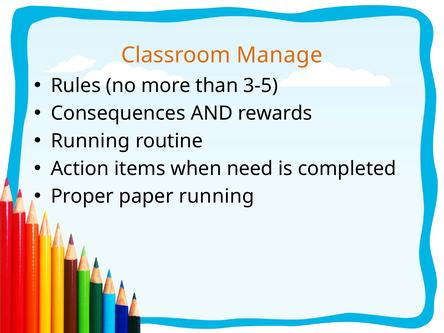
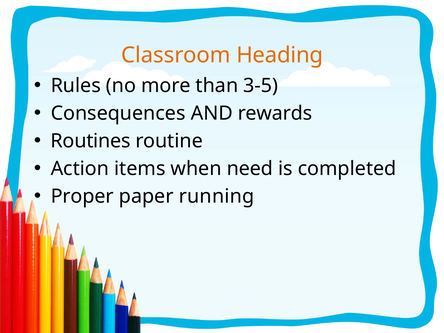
Manage: Manage -> Heading (280, 55)
Running: Running -> Routines (91, 141)
